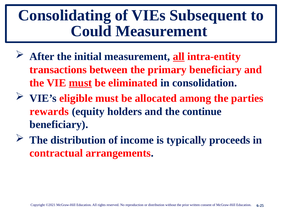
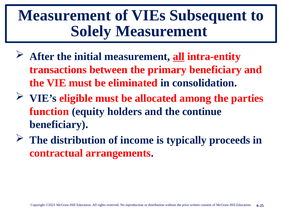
Consolidating: Consolidating -> Measurement (65, 15)
Could: Could -> Solely (91, 31)
must underline: present -> none (80, 83)
rewards: rewards -> function (49, 112)
